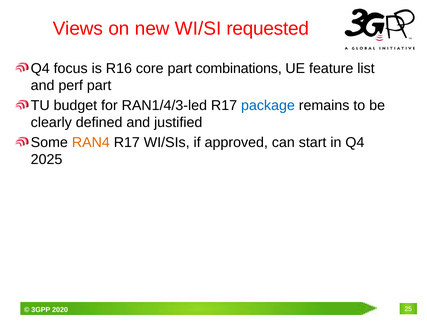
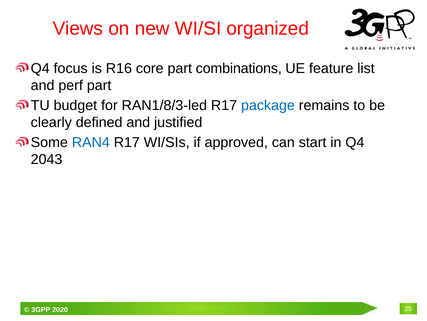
requested: requested -> organized (268, 28)
RAN1/4/3-led: RAN1/4/3-led -> RAN1/8/3-led (164, 105)
RAN4 colour: orange -> blue (91, 142)
2025: 2025 -> 2043 (47, 159)
